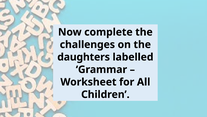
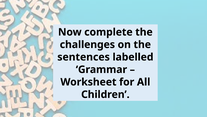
daughters: daughters -> sentences (84, 57)
